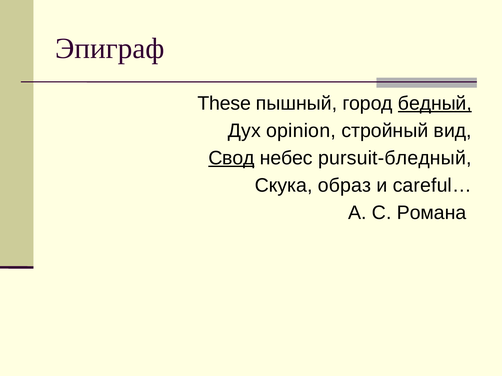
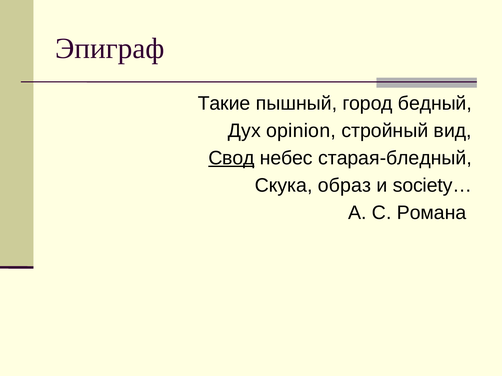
These: These -> Такие (224, 103)
бедный underline: present -> none (435, 103)
pursuit-бледный: pursuit-бледный -> старая-бледный (395, 158)
careful…: careful… -> society… (432, 186)
